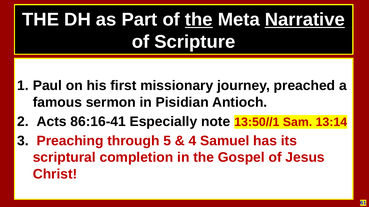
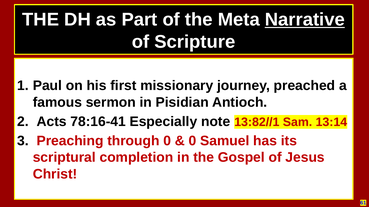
the underline: present -> none (199, 20)
86:16-41: 86:16-41 -> 78:16-41 (98, 122)
13:50//1: 13:50//1 -> 13:82//1 (257, 122)
through 5: 5 -> 0 (167, 141)
4: 4 -> 0 (193, 141)
